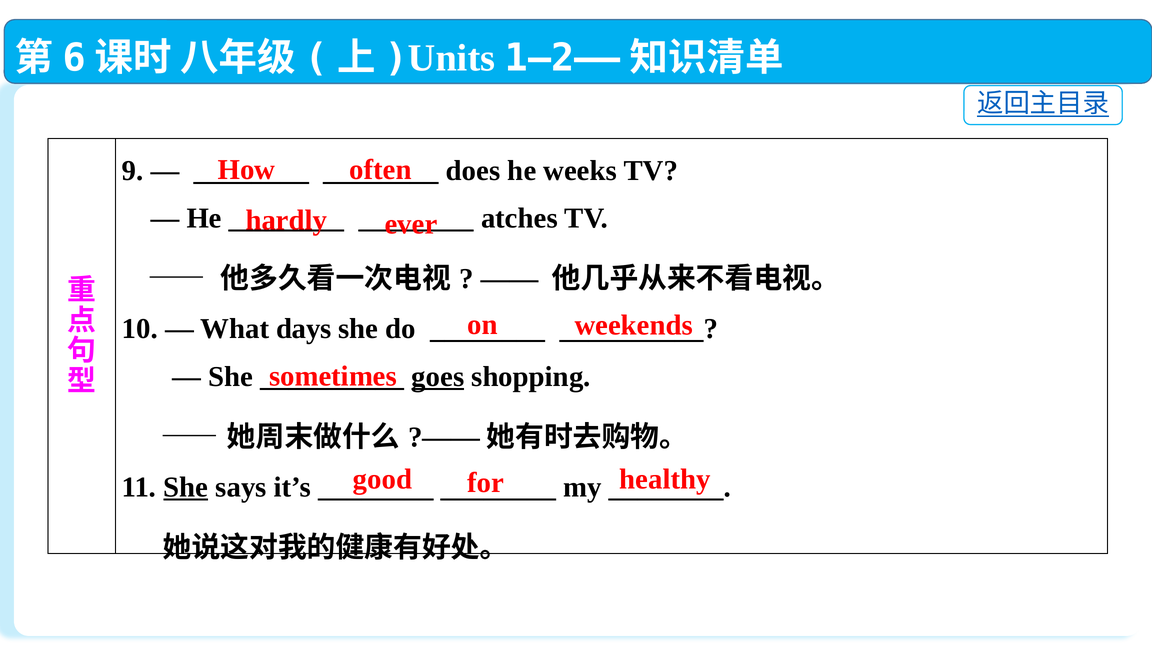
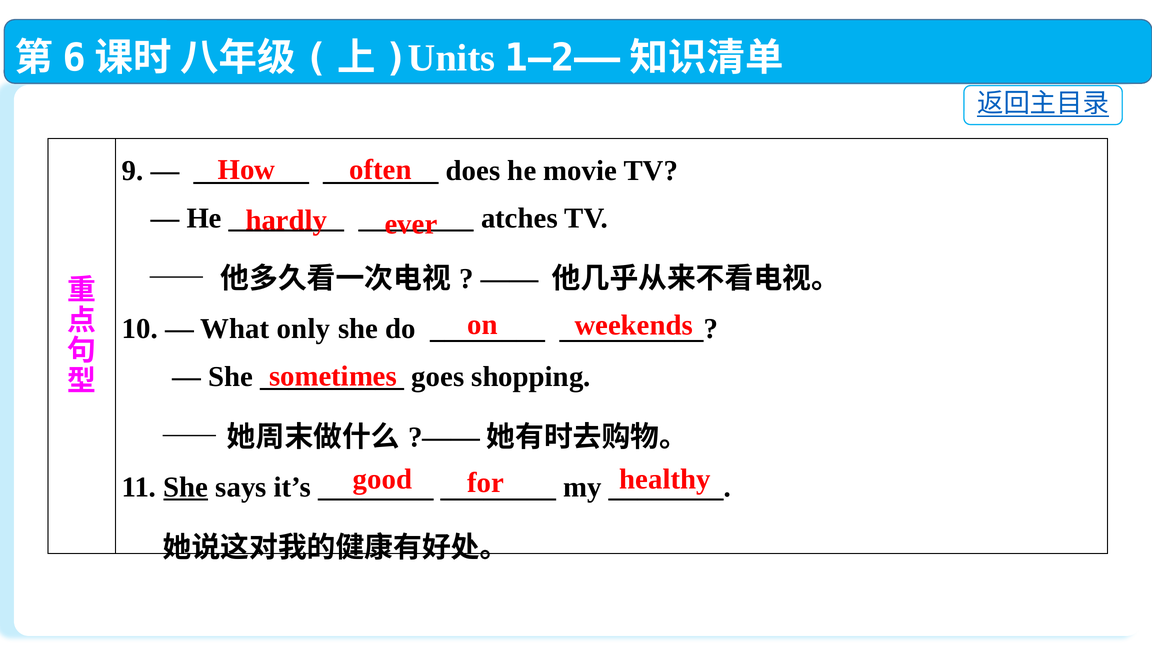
weeks: weeks -> movie (580, 171)
days: days -> only (304, 329)
goes underline: present -> none (438, 377)
